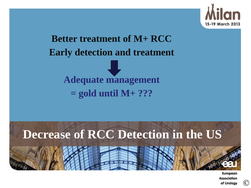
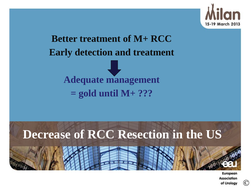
RCC Detection: Detection -> Resection (144, 135)
